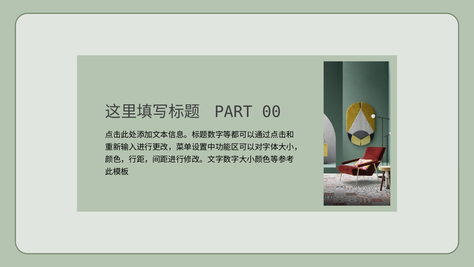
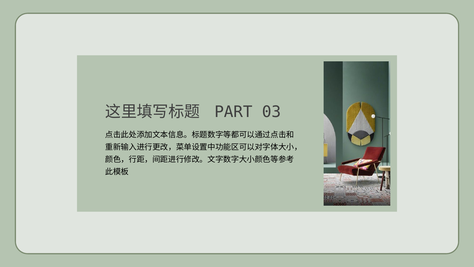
00: 00 -> 03 (271, 112)
